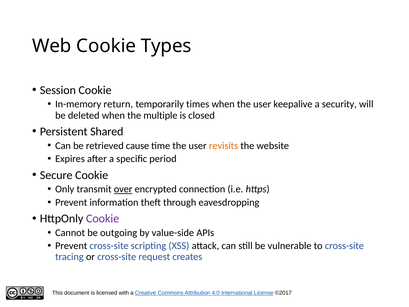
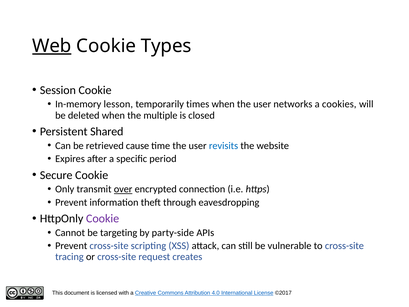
Web underline: none -> present (52, 46)
return: return -> lesson (118, 104)
keepalive: keepalive -> networks (293, 104)
security: security -> cookies (339, 104)
revisits colour: orange -> blue (224, 146)
outgoing: outgoing -> targeting (119, 233)
value-side: value-side -> party-side (173, 233)
